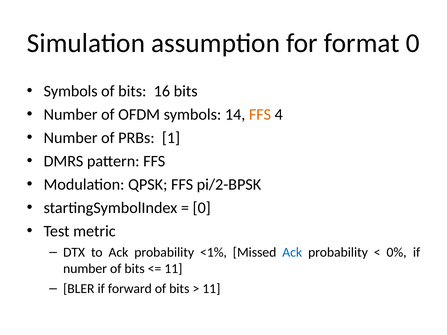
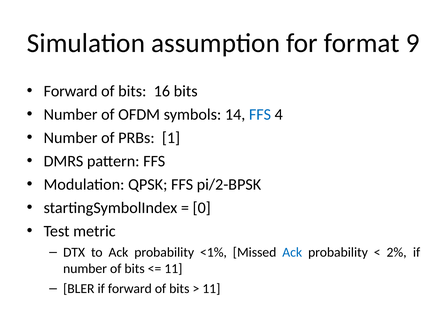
format 0: 0 -> 9 (413, 43)
Symbols: Symbols -> Forward (71, 91)
FFS colour: orange -> blue (260, 115)
0%: 0% -> 2% (397, 252)
